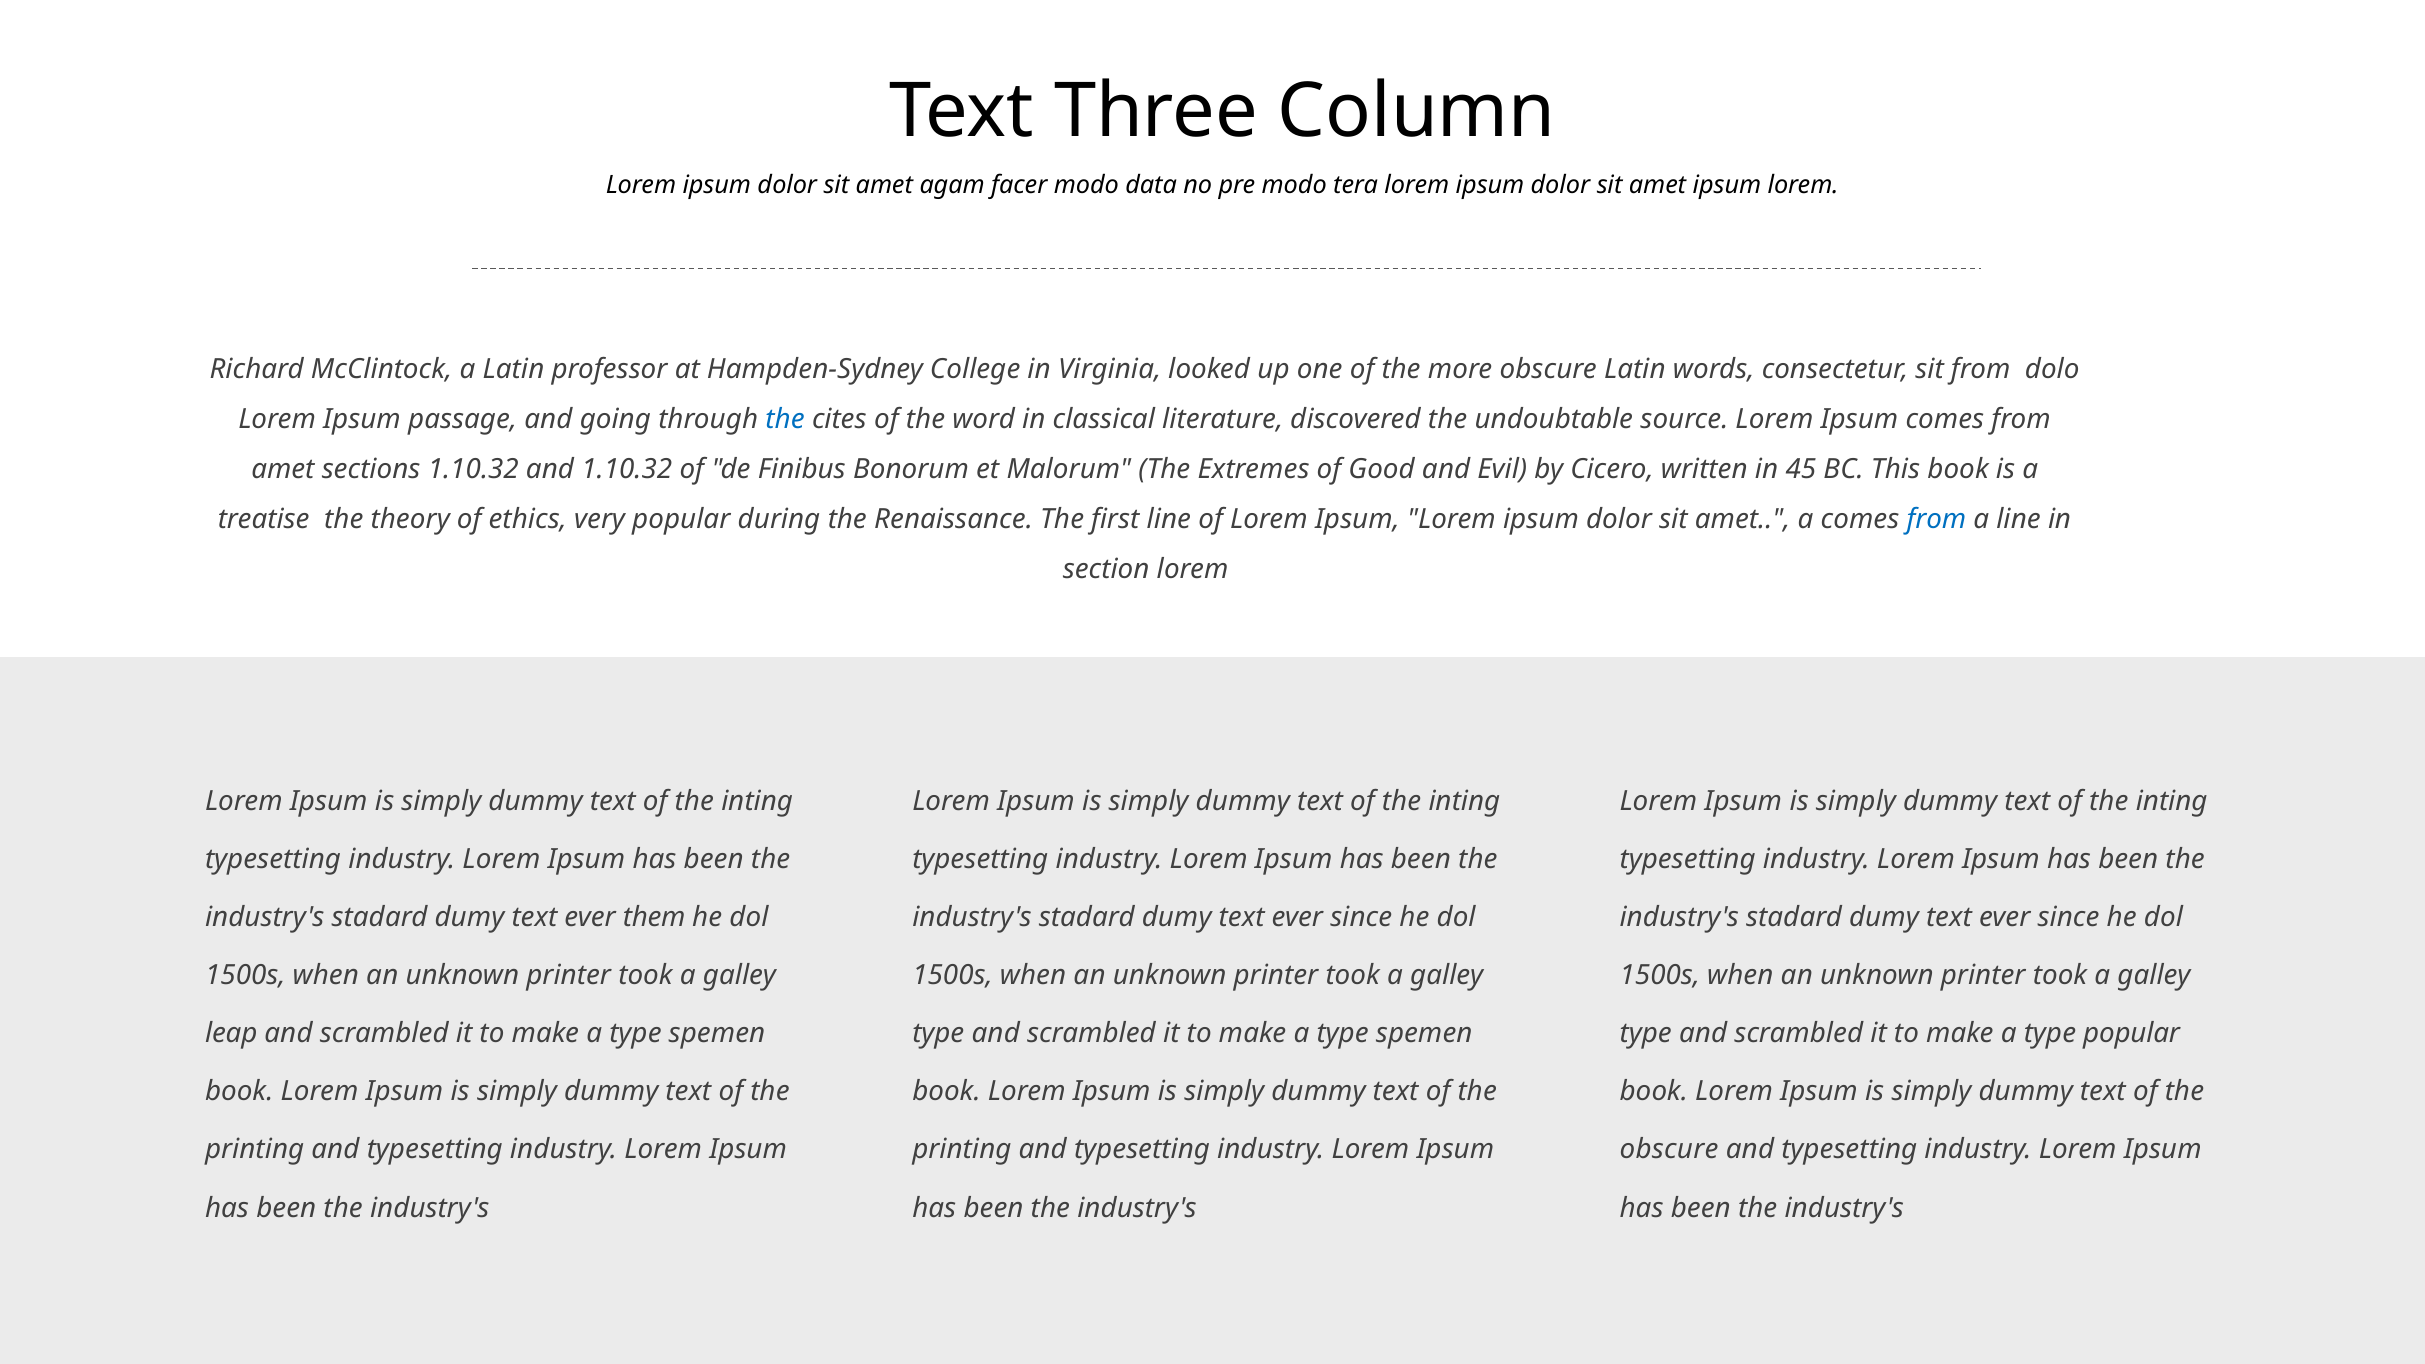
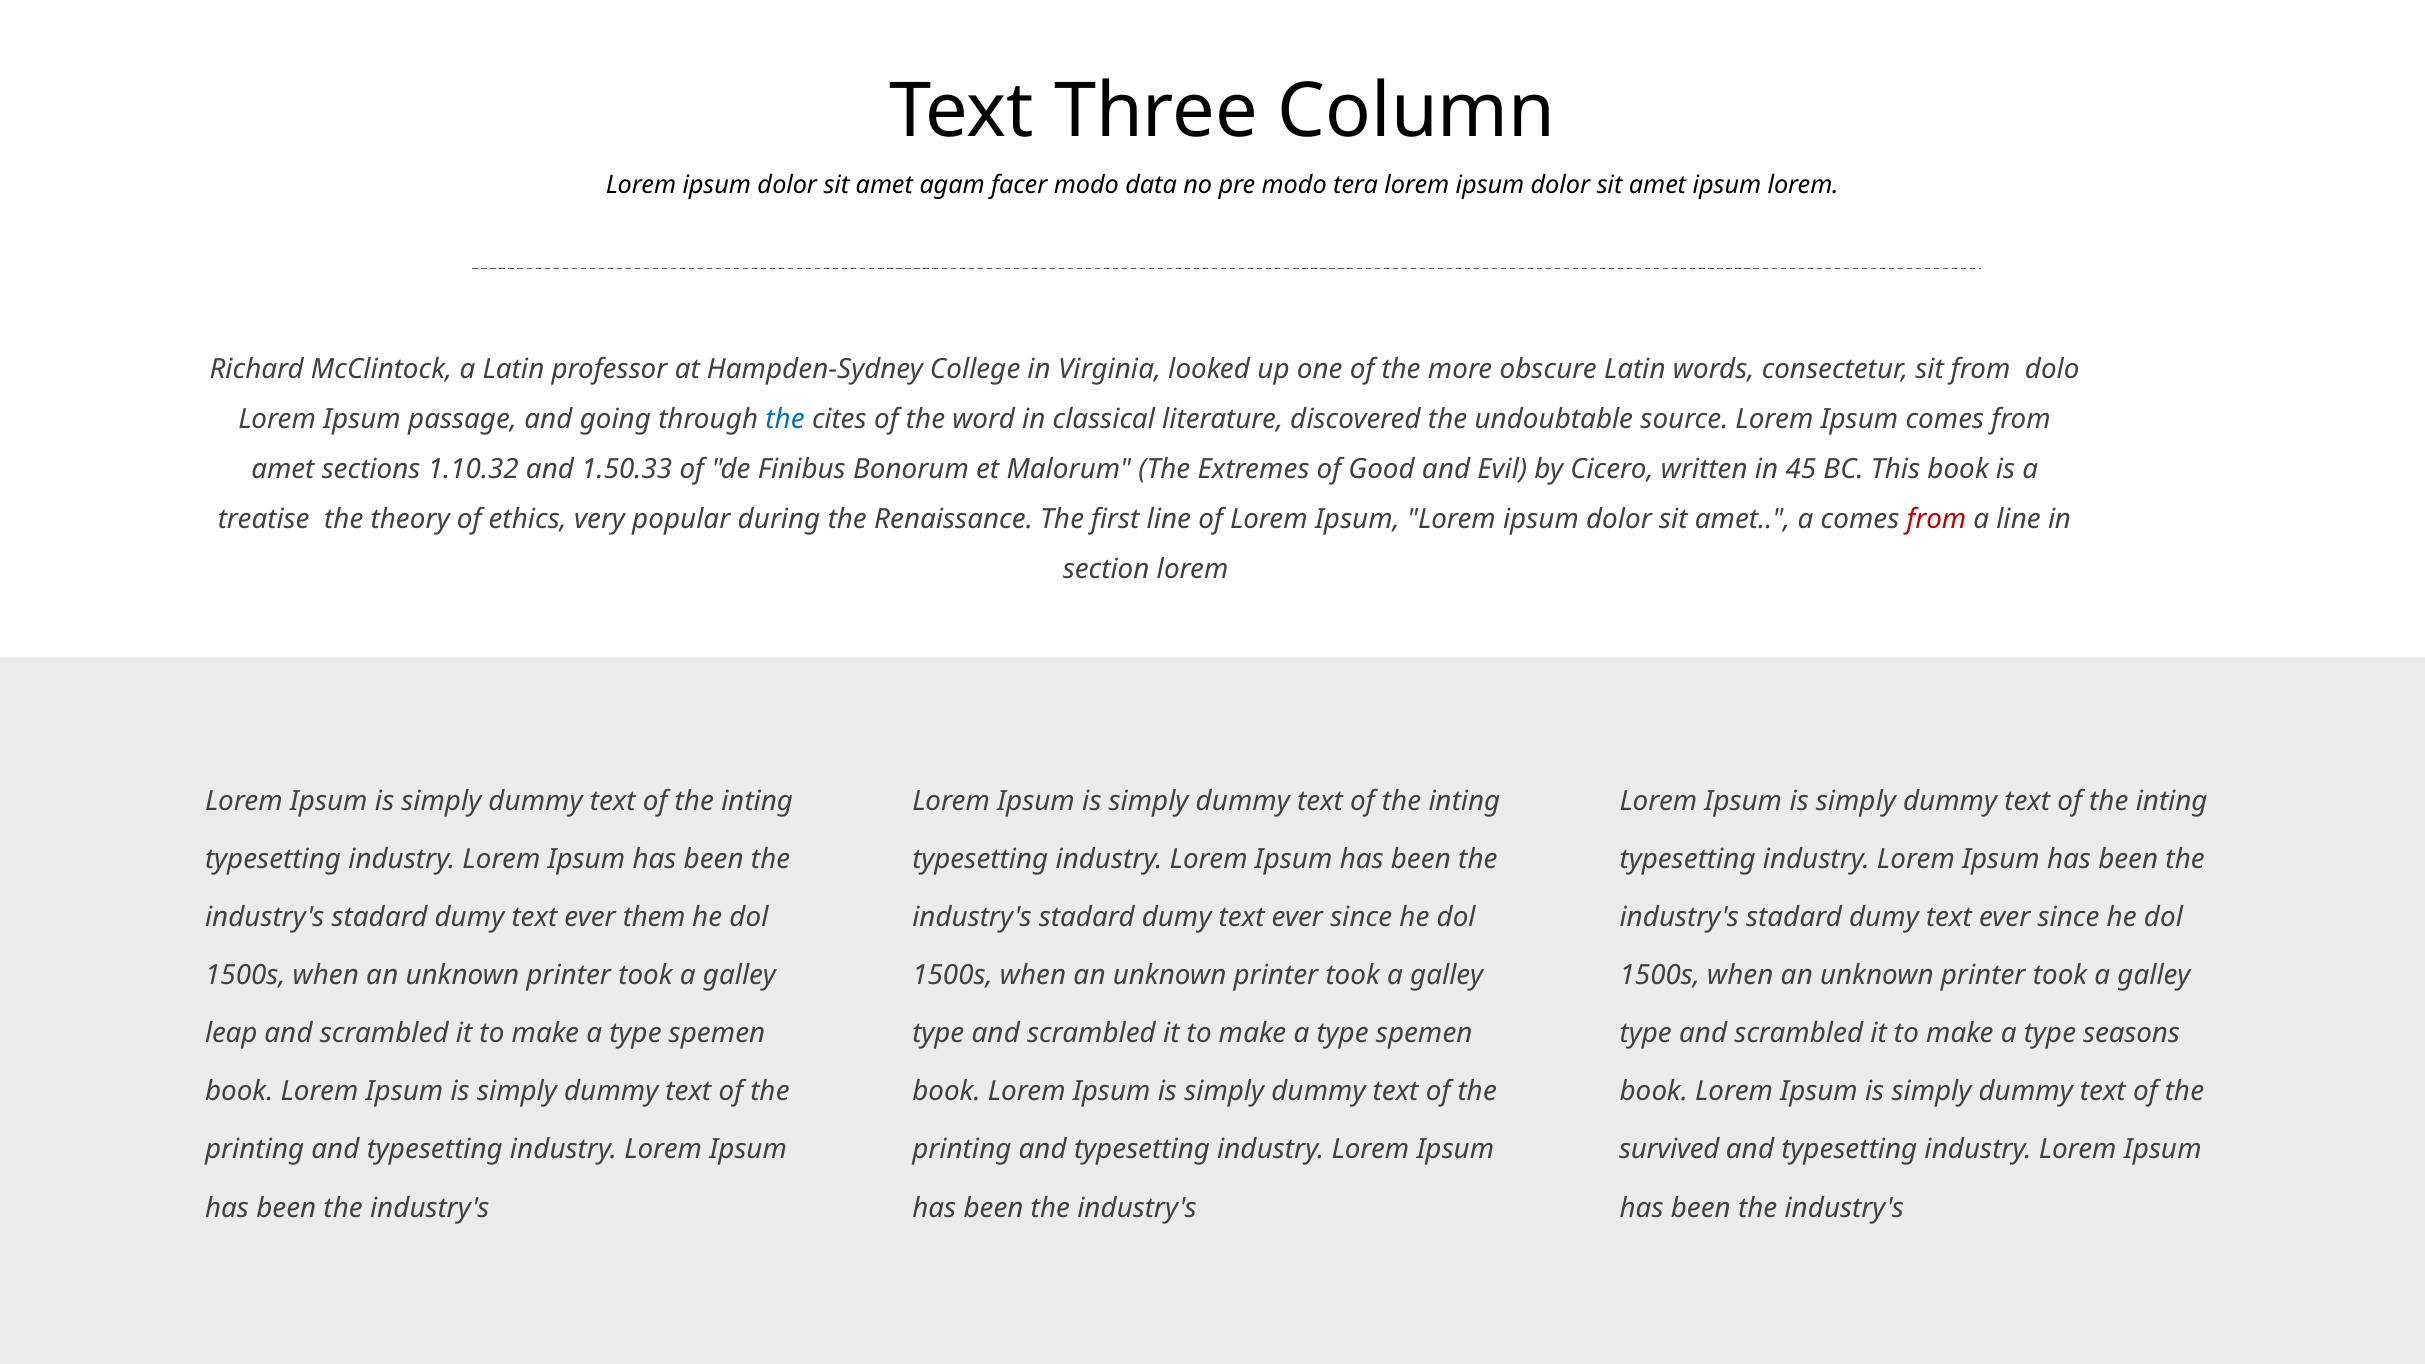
and 1.10.32: 1.10.32 -> 1.50.33 (627, 469)
from colour: blue -> red (1936, 519)
type popular: popular -> seasons (2132, 1034)
obscure: obscure -> survived (1669, 1150)
